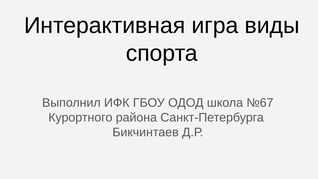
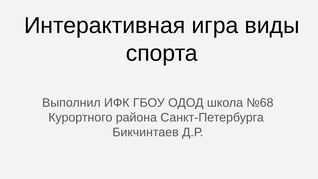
№67: №67 -> №68 (260, 103)
